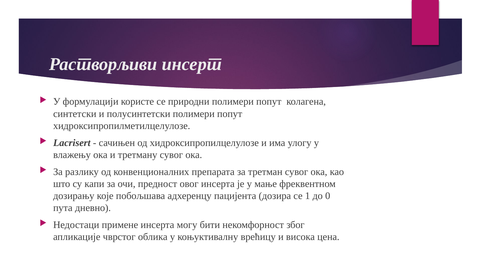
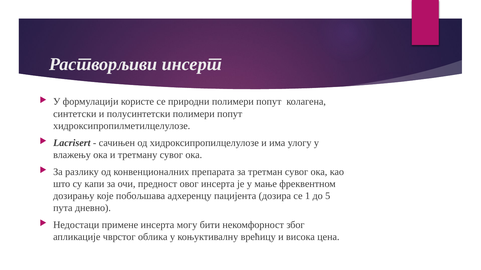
0: 0 -> 5 (328, 196)
